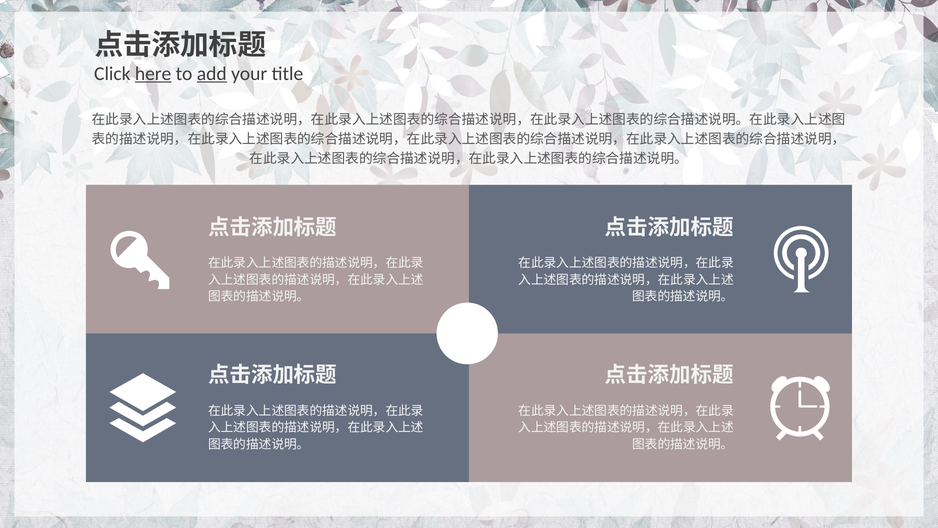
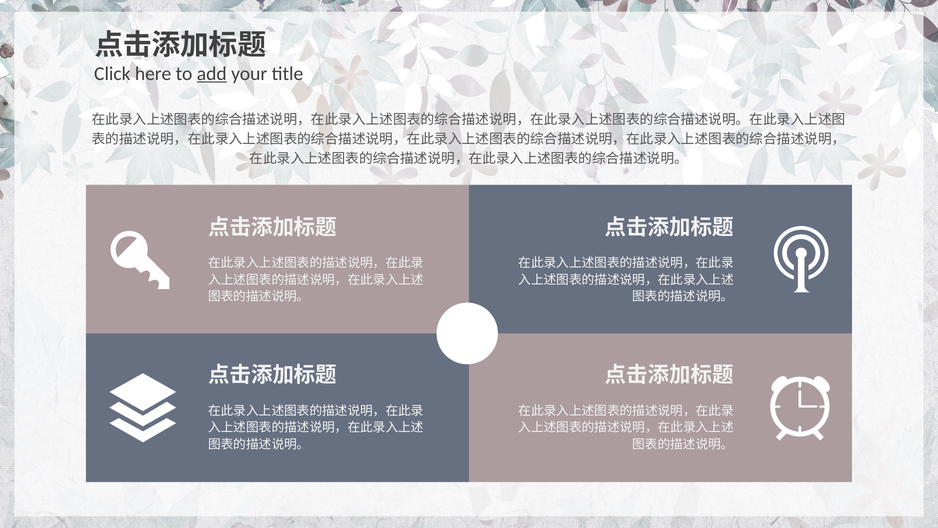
here underline: present -> none (153, 74)
